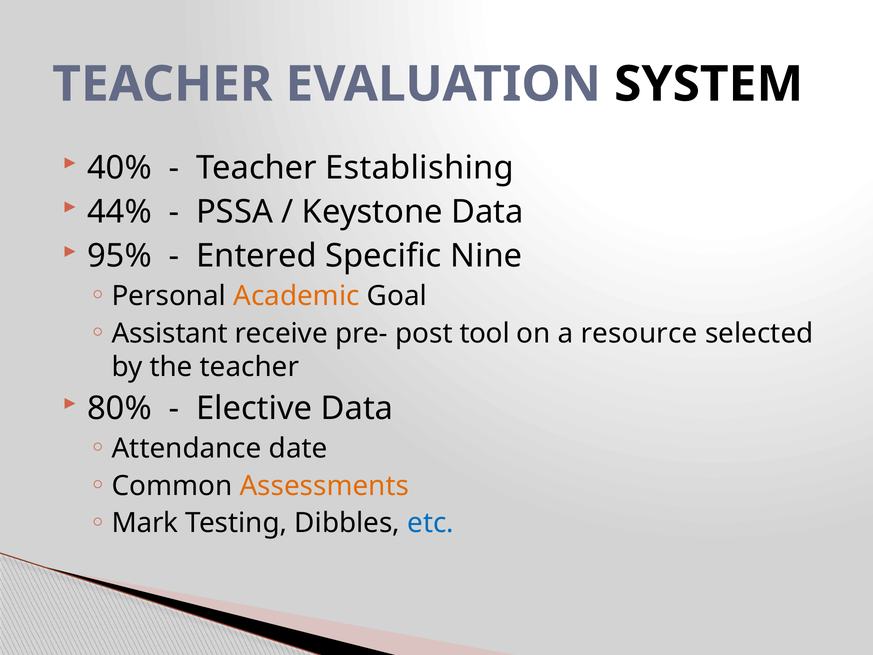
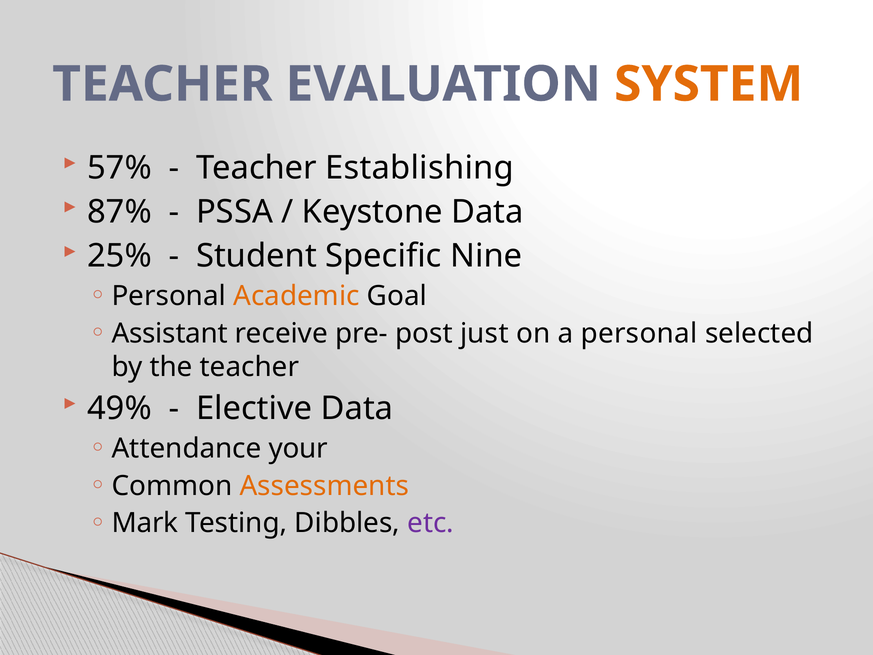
SYSTEM colour: black -> orange (709, 84)
40%: 40% -> 57% (119, 168)
44%: 44% -> 87% (119, 212)
95%: 95% -> 25% (119, 256)
Entered: Entered -> Student (257, 256)
tool: tool -> just (484, 333)
a resource: resource -> personal (639, 333)
80%: 80% -> 49% (119, 408)
date: date -> your (298, 448)
etc colour: blue -> purple (431, 523)
